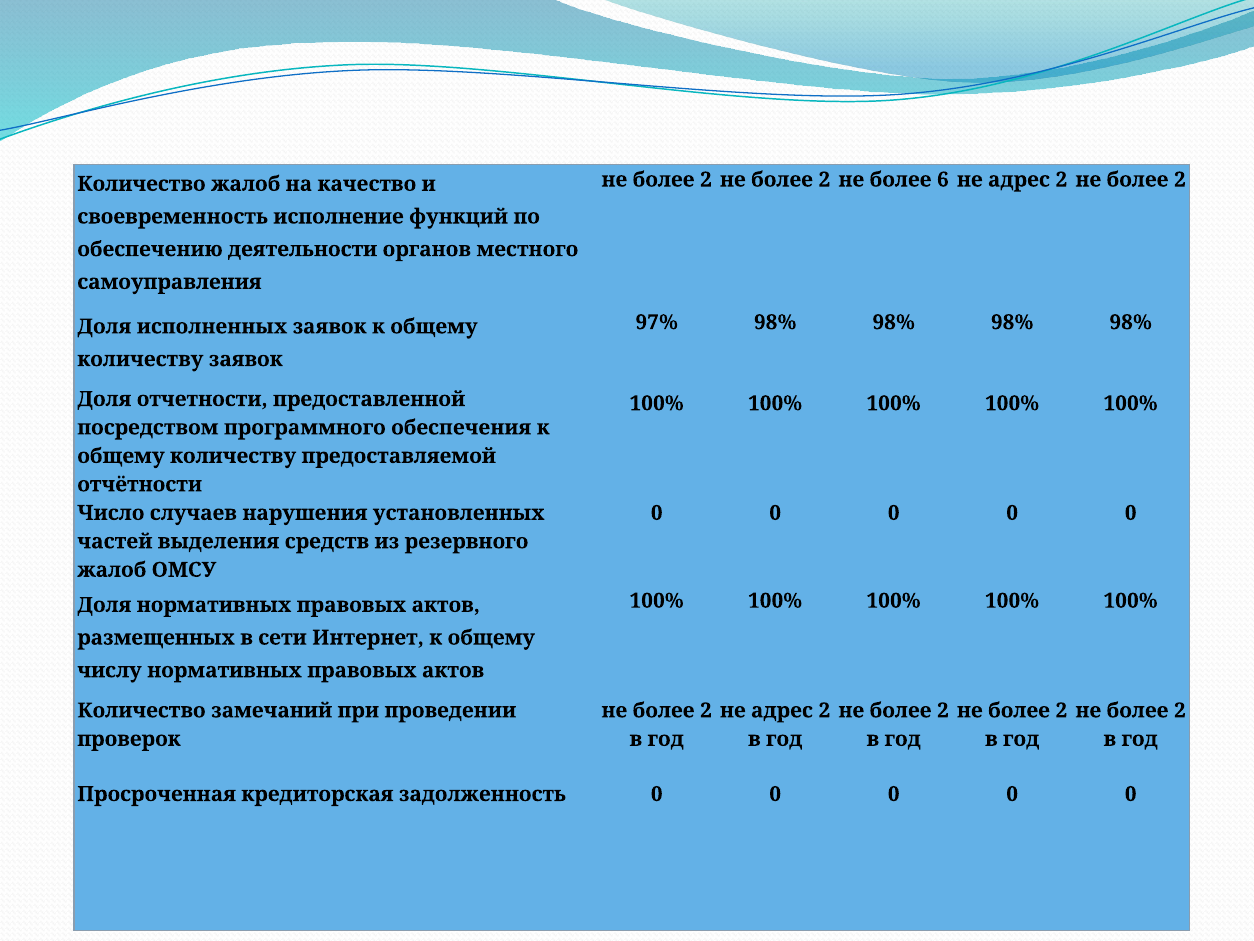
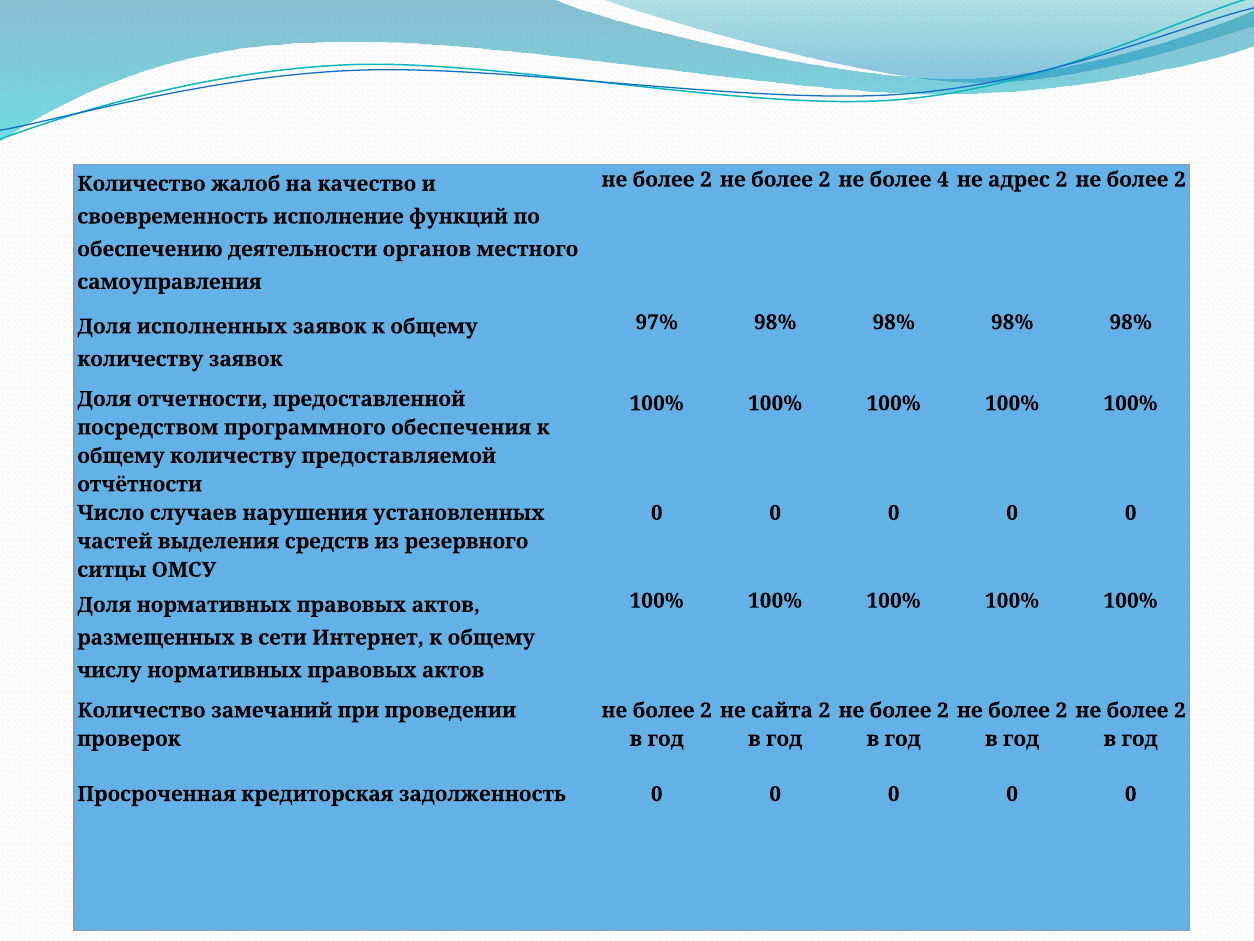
6: 6 -> 4 (943, 180)
жалоб: жалоб -> ситцы (112, 570)
адрес: адрес -> сайта (782, 710)
